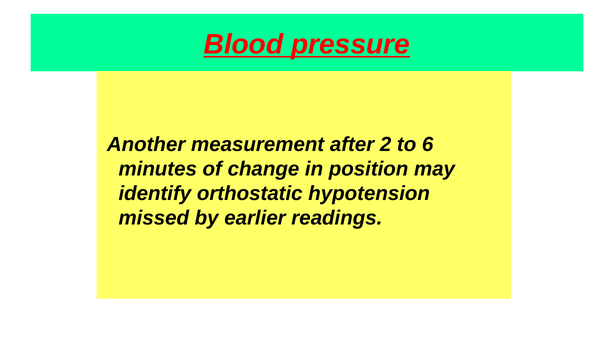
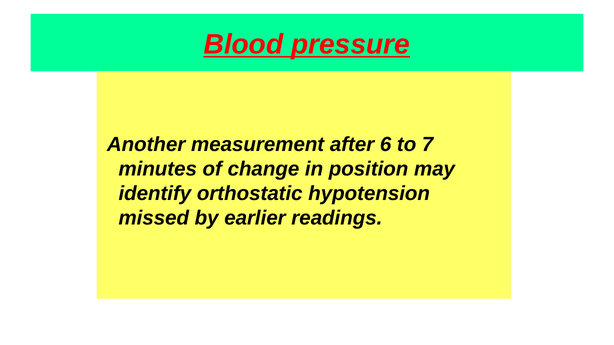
2: 2 -> 6 (386, 145)
6: 6 -> 7 (428, 145)
